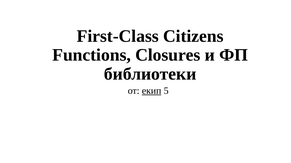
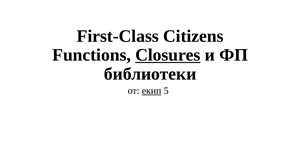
Closures underline: none -> present (168, 55)
